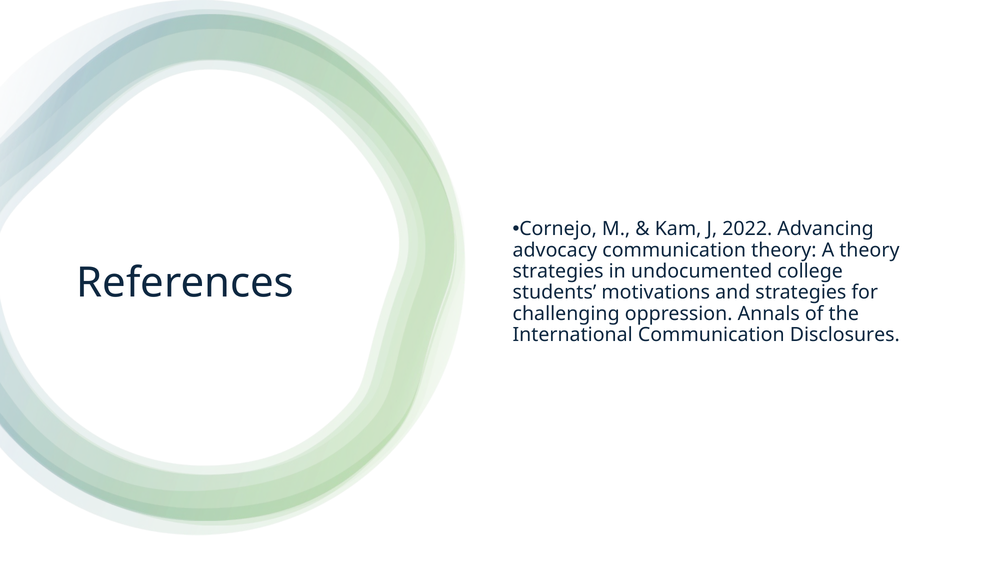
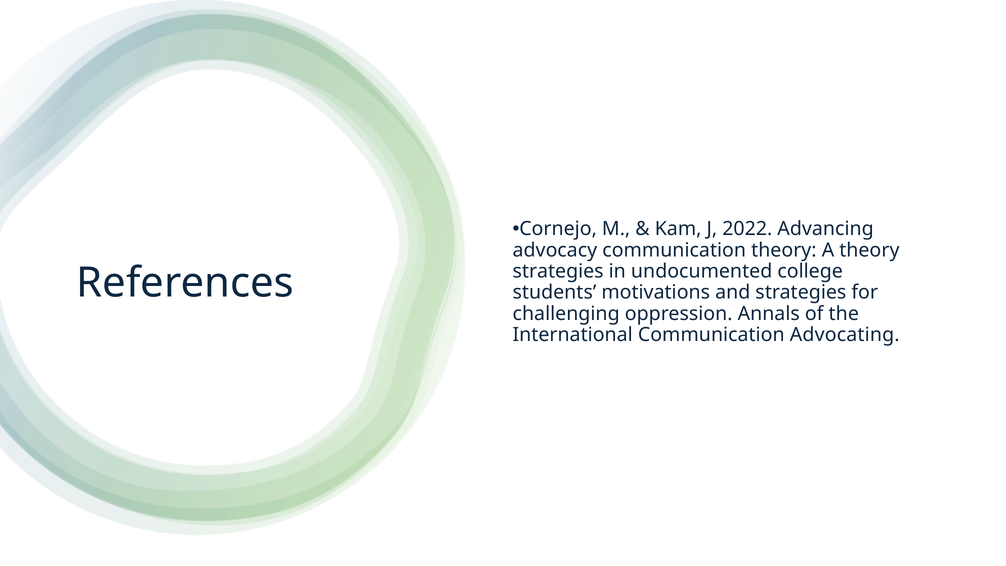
Disclosures: Disclosures -> Advocating (845, 335)
